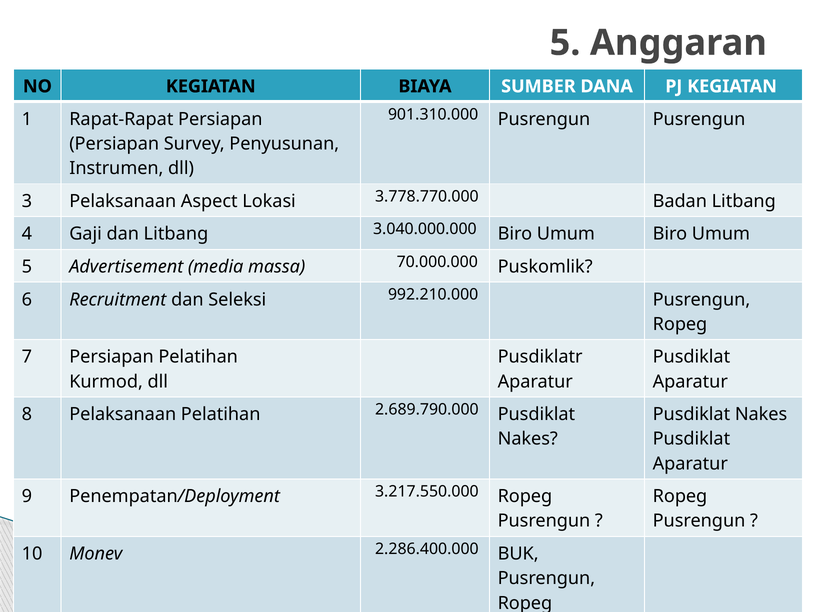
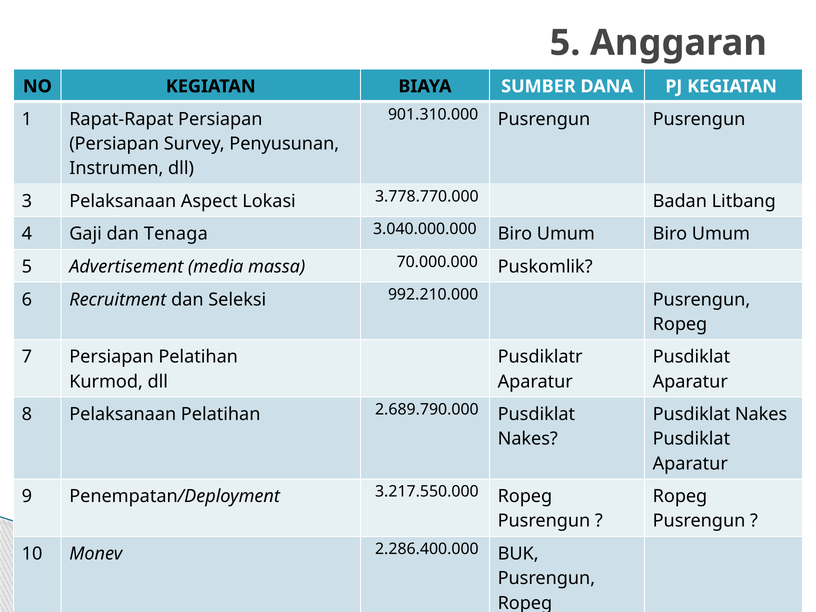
dan Litbang: Litbang -> Tenaga (176, 234)
